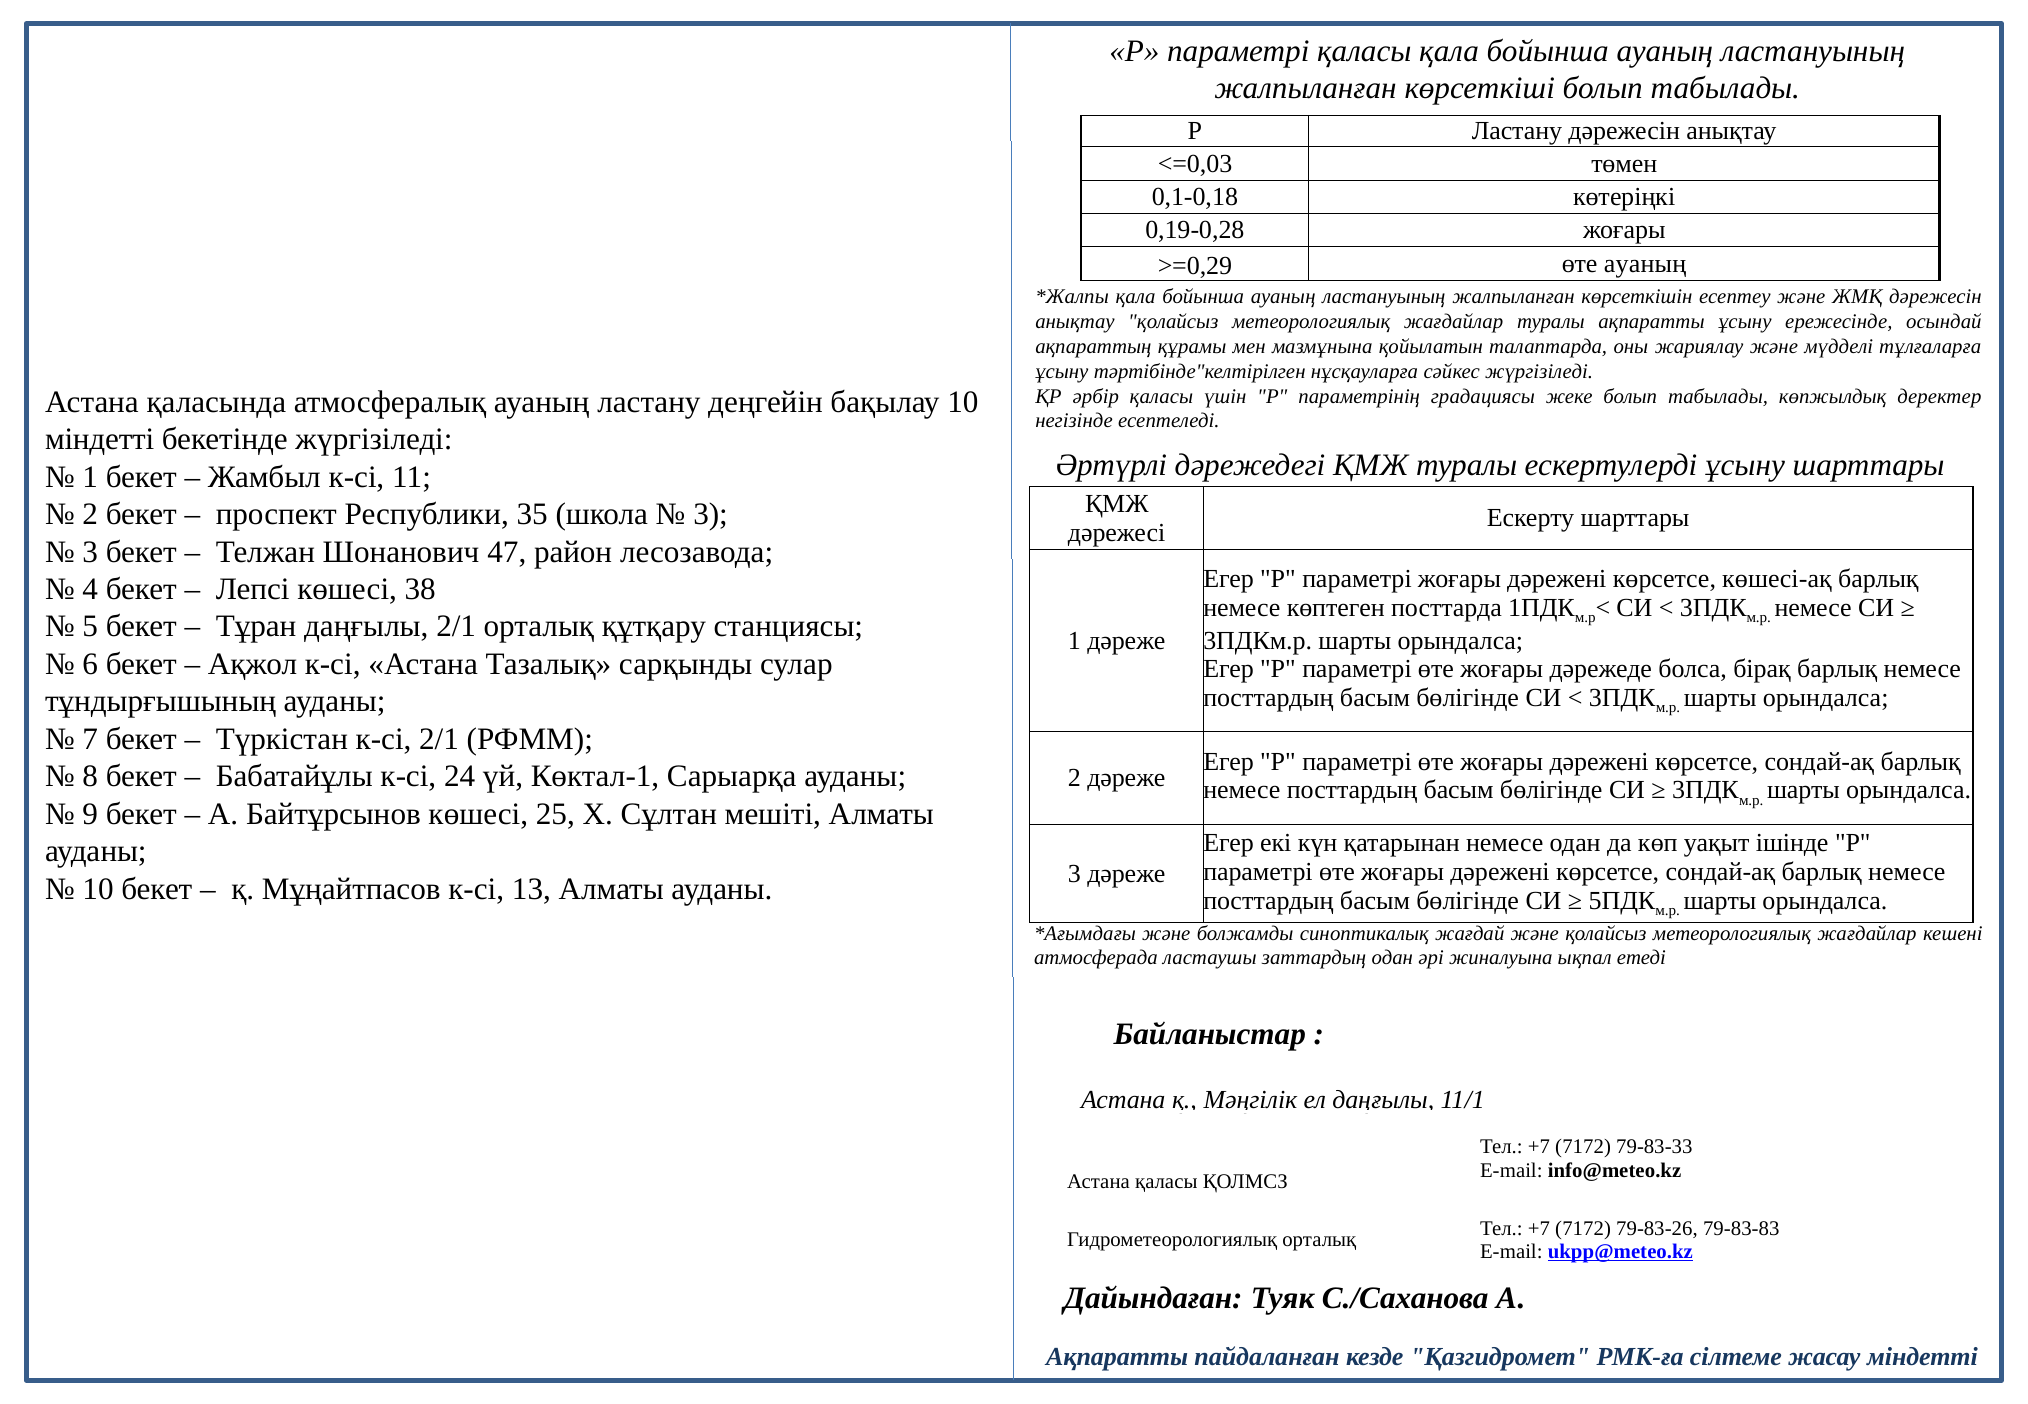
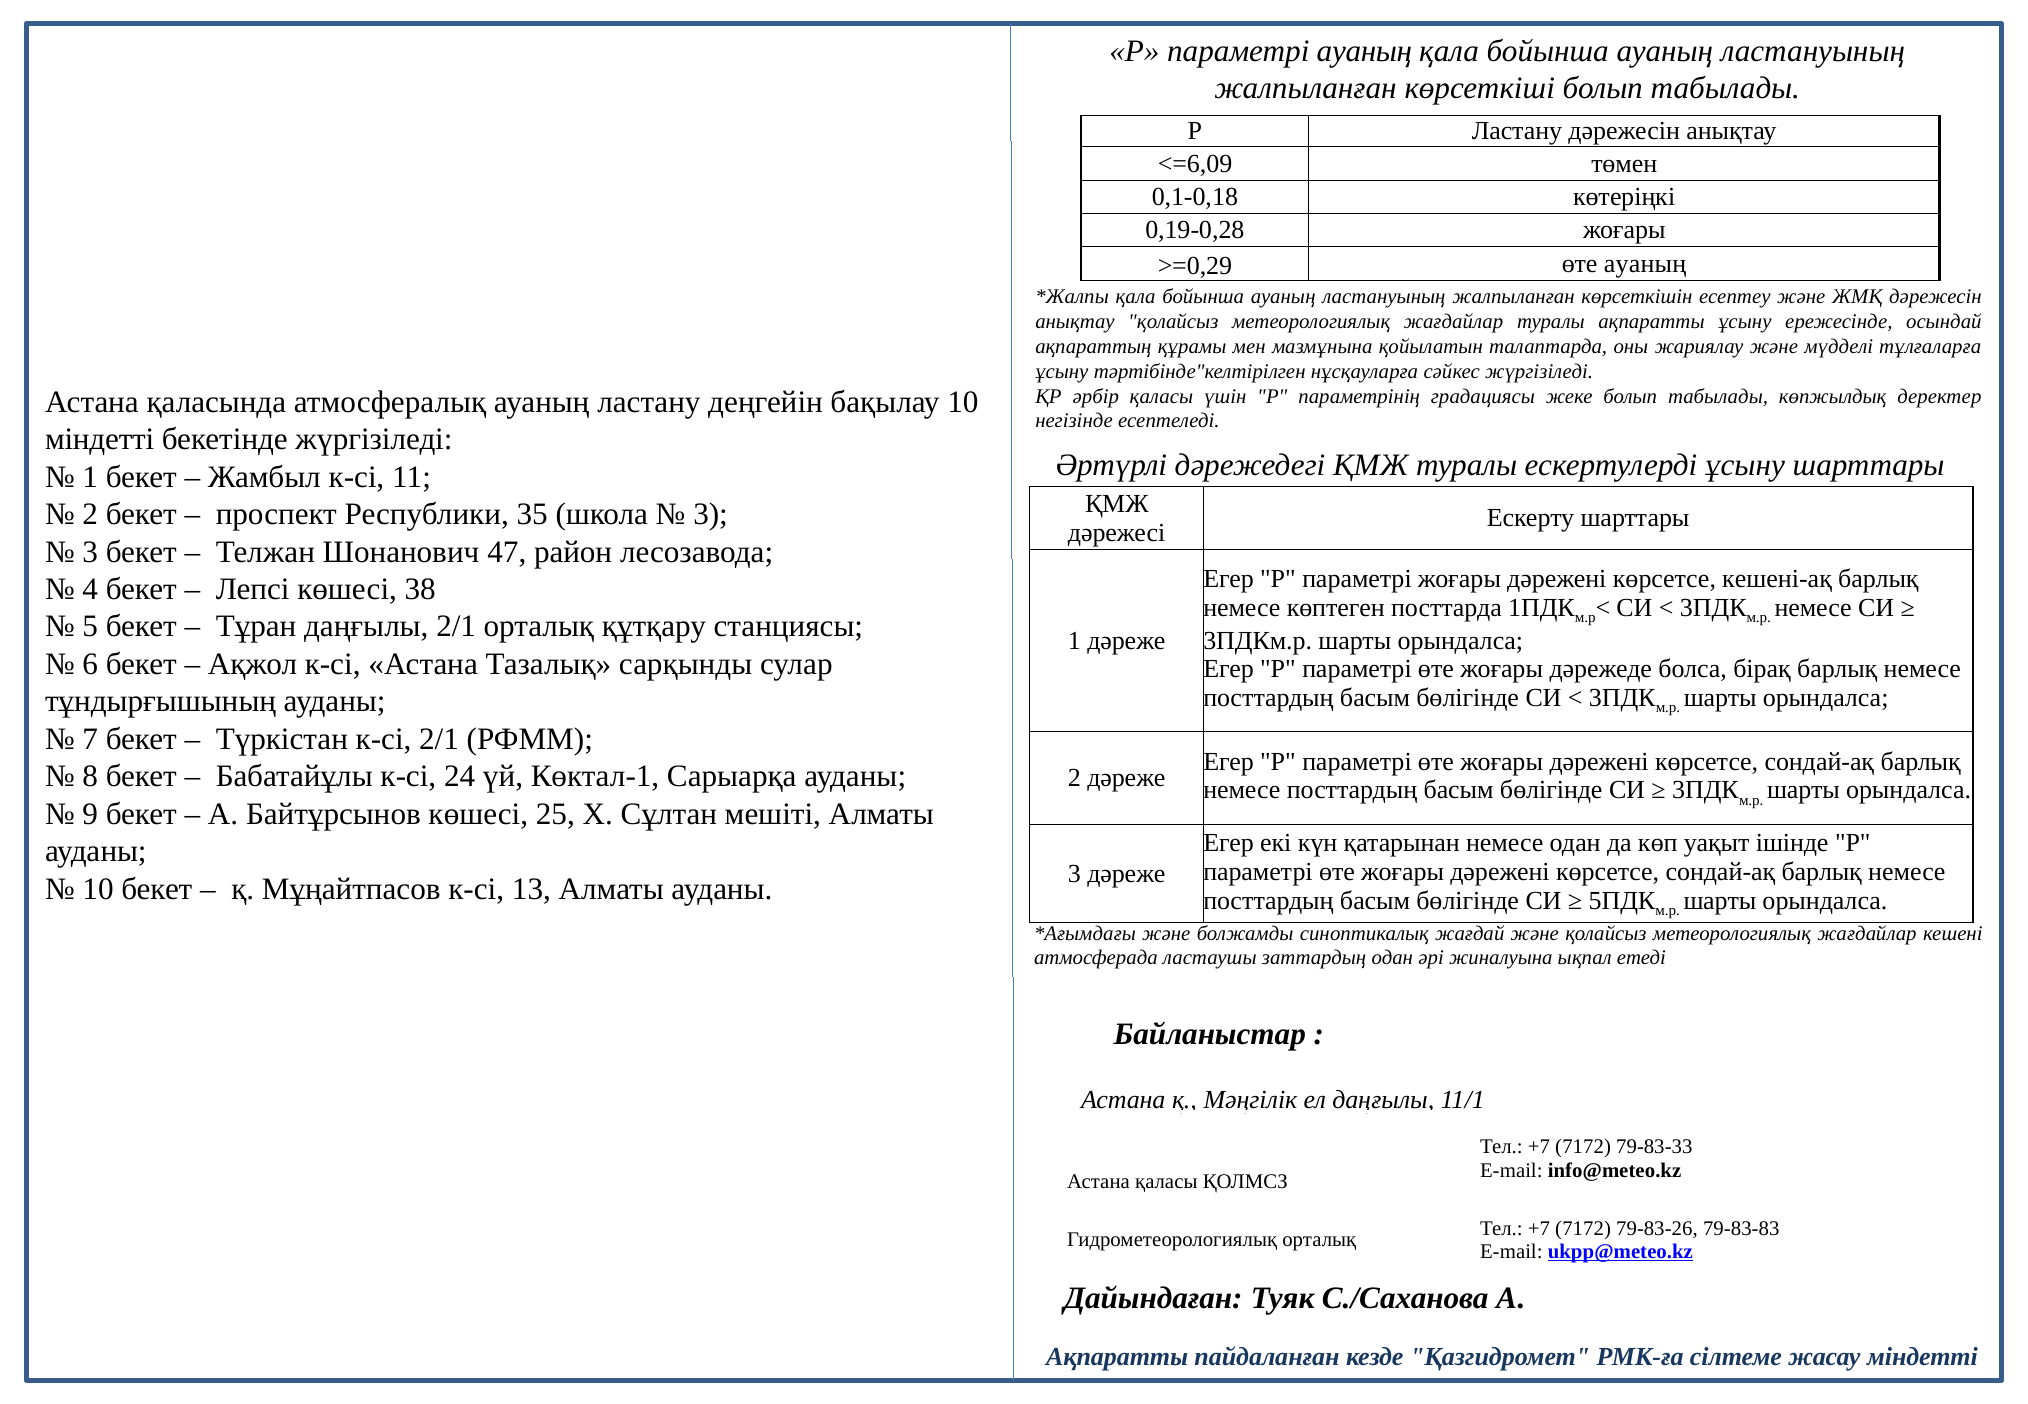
параметрі қаласы: қаласы -> ауаның (1364, 51)
<=0,03: <=0,03 -> <=6,09 (1195, 164)
көшесі-ақ: көшесі-ақ -> кешені-ақ (1777, 579)
